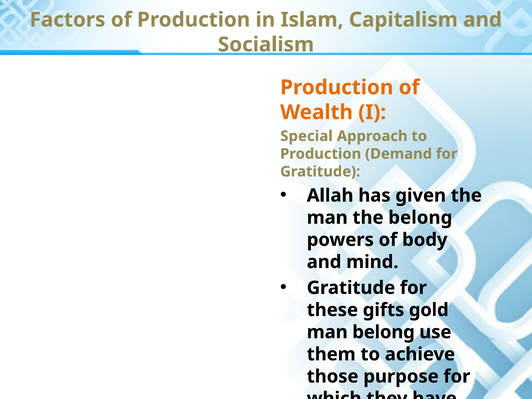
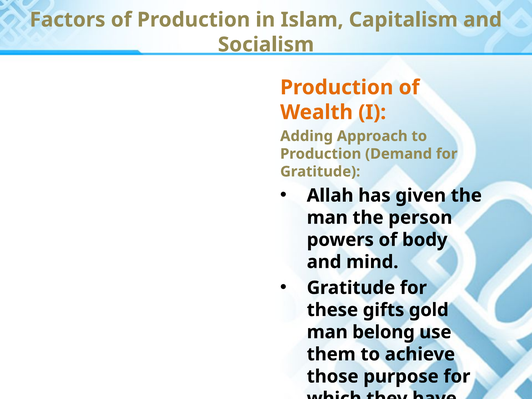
Special: Special -> Adding (307, 136)
the belong: belong -> person (420, 218)
